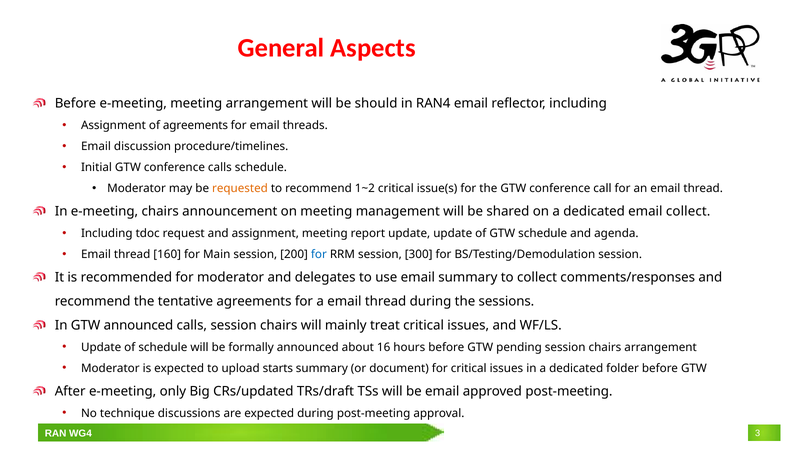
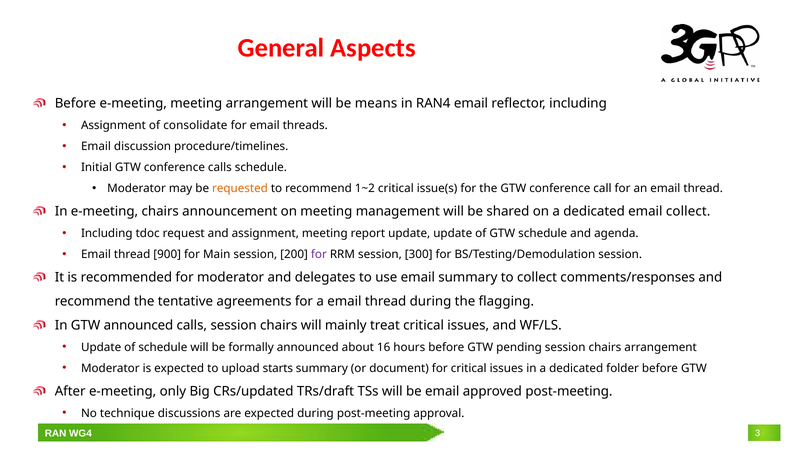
should: should -> means (376, 103)
of agreements: agreements -> consolidate (195, 125)
160: 160 -> 900 (167, 254)
for colour: blue -> purple (319, 254)
sessions: sessions -> flagging (506, 301)
